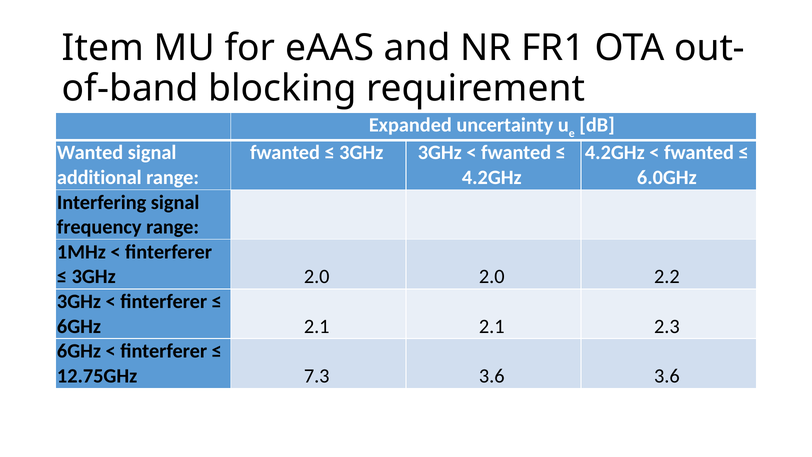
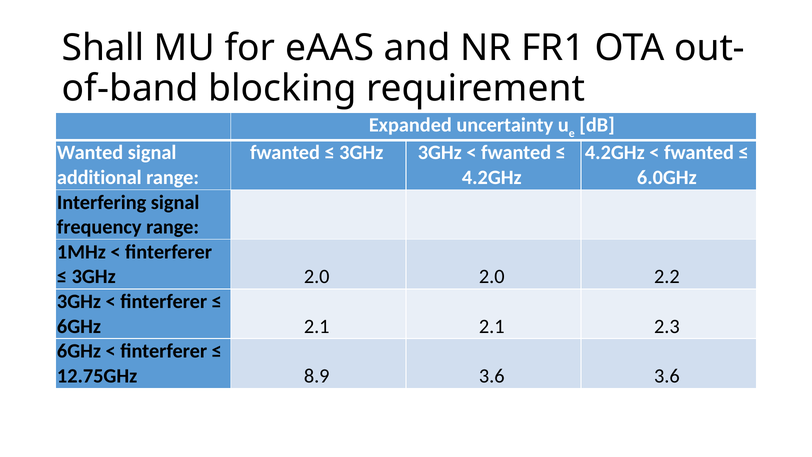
Item: Item -> Shall (103, 48)
7.3: 7.3 -> 8.9 (317, 376)
